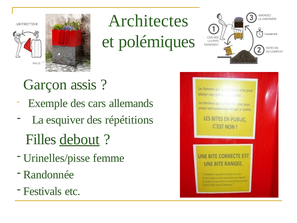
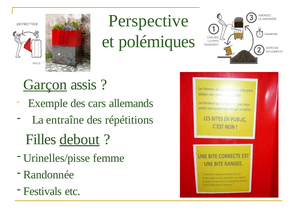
Architectes: Architectes -> Perspective (148, 21)
Garçon underline: none -> present (45, 84)
esquiver: esquiver -> entraîne (65, 120)
